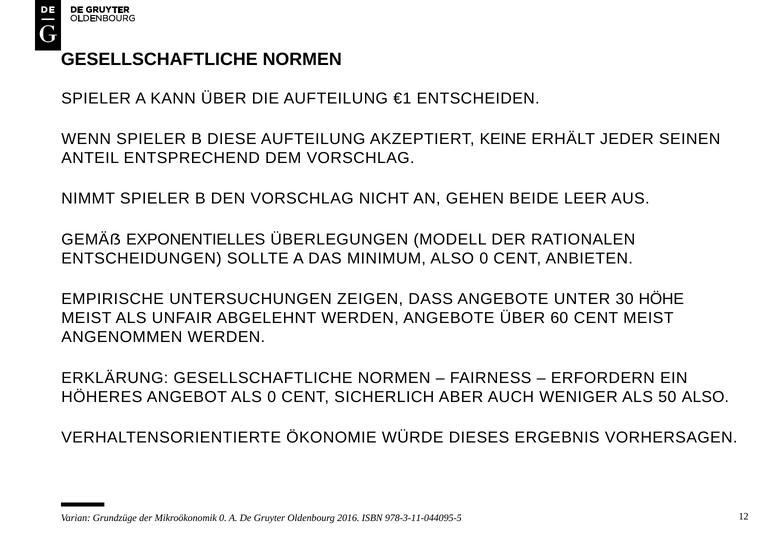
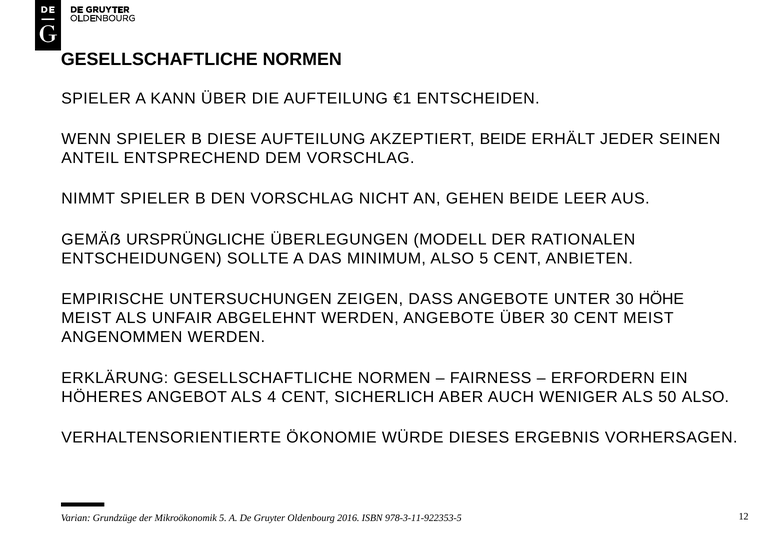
AKZEPTIERT KEINE: KEINE -> BEIDE (503, 139)
EXPONENTIELLES: EXPONENTIELLES -> URSPRÜNGLICHE (196, 240)
ALSO 0: 0 -> 5 (484, 259)
ÜBER 60: 60 -> 30 (559, 318)
ALS 0: 0 -> 4 (272, 397)
Mikroökonomik 0: 0 -> 5 (223, 518)
978-3-11-044095-5: 978-3-11-044095-5 -> 978-3-11-922353-5 (423, 518)
